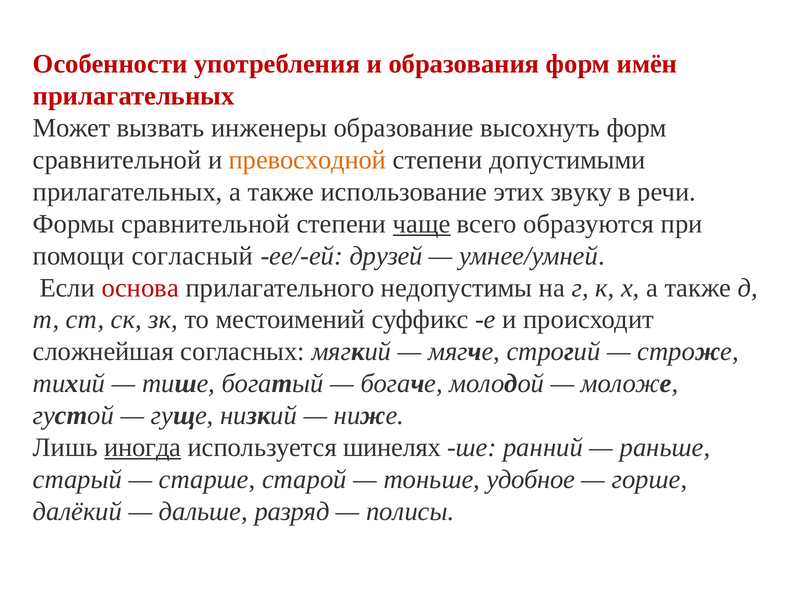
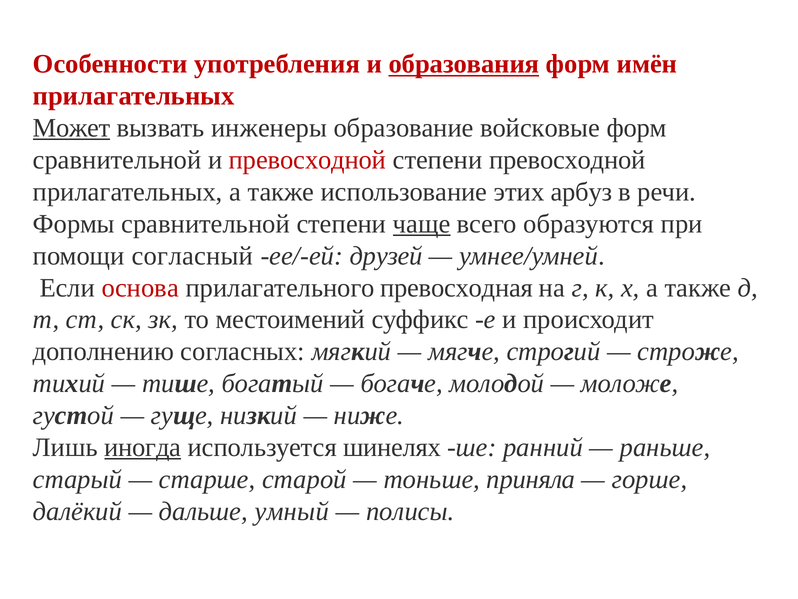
образования underline: none -> present (464, 64)
Может underline: none -> present (72, 128)
высохнуть: высохнуть -> войсковые (540, 128)
превосходной colour: orange -> red (308, 160)
степени допустимыми: допустимыми -> превосходной (567, 160)
звуку: звуку -> арбуз (581, 192)
недопустимы: недопустимы -> превосходная (457, 287)
сложнейшая: сложнейшая -> дополнению (103, 351)
удобное: удобное -> приняла (531, 479)
разряд: разряд -> умный (292, 511)
